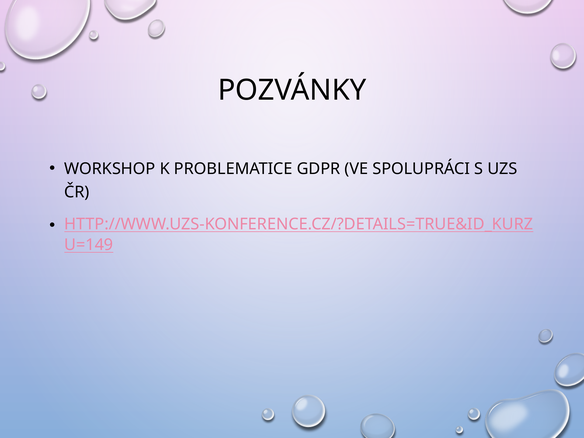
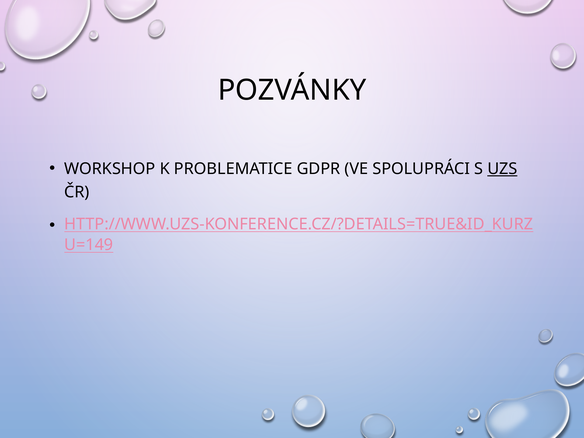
UZS underline: none -> present (502, 169)
